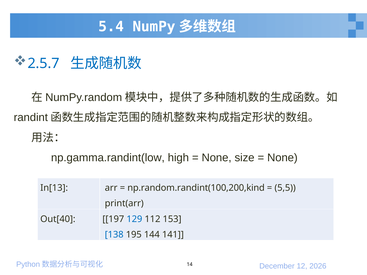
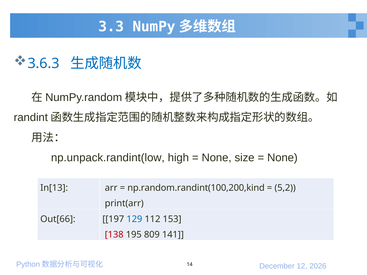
5.4: 5.4 -> 3.3 (111, 27)
2.5.7: 2.5.7 -> 3.6.3 (44, 63)
np.gamma.randint(low: np.gamma.randint(low -> np.unpack.randint(low (108, 158)
5,5: 5,5 -> 5,2 (285, 188)
Out[40: Out[40 -> Out[66 (58, 219)
138 colour: blue -> red (114, 235)
144: 144 -> 809 (152, 235)
